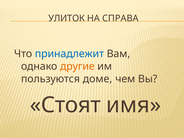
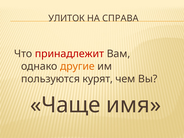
принадлежит colour: blue -> red (69, 54)
доме: доме -> курят (98, 79)
Стоят: Стоят -> Чаще (65, 105)
